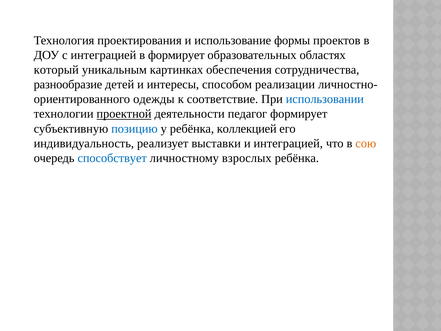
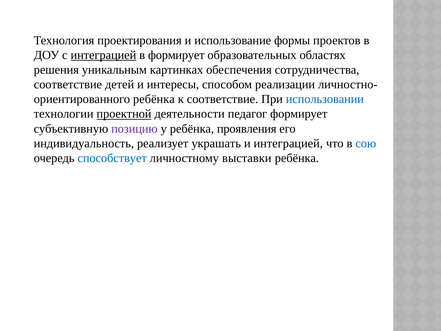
интеграцией underline: none -> present (103, 55)
который: который -> решения (56, 70)
разнообразие: разнообразие -> соответствие (68, 84)
одежды: одежды -> ребёнка (154, 99)
позицию colour: blue -> purple (134, 129)
коллекцией: коллекцией -> проявления (247, 129)
выставки: выставки -> украшать (216, 143)
сою colour: orange -> blue (366, 143)
взрослых: взрослых -> выставки (247, 158)
